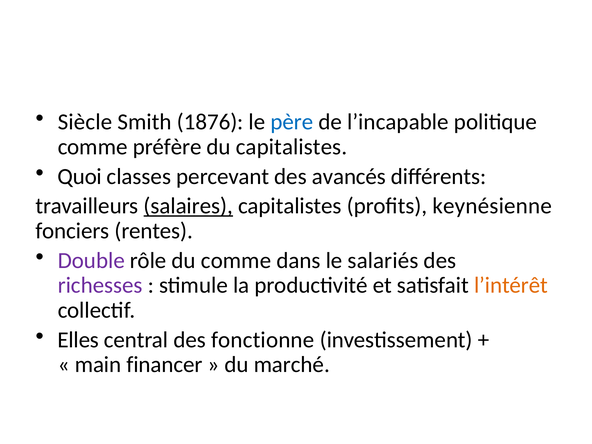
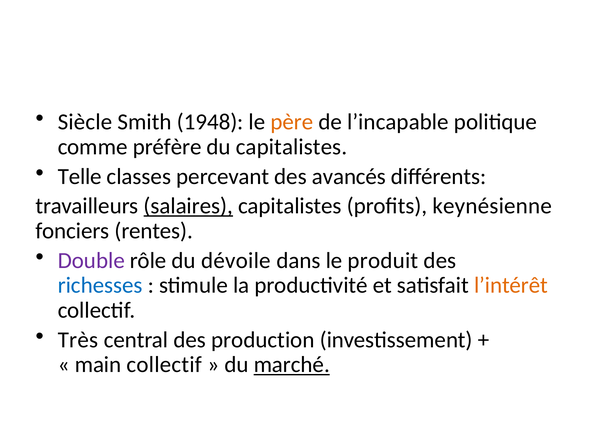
1876: 1876 -> 1948 (210, 122)
père colour: blue -> orange (292, 122)
Quoi: Quoi -> Telle (80, 176)
du comme: comme -> dévoile (236, 261)
salariés: salariés -> produit (383, 261)
richesses colour: purple -> blue (100, 285)
Elles: Elles -> Très (78, 340)
fonctionne: fonctionne -> production (263, 340)
main financer: financer -> collectif (164, 365)
marché underline: none -> present (292, 365)
